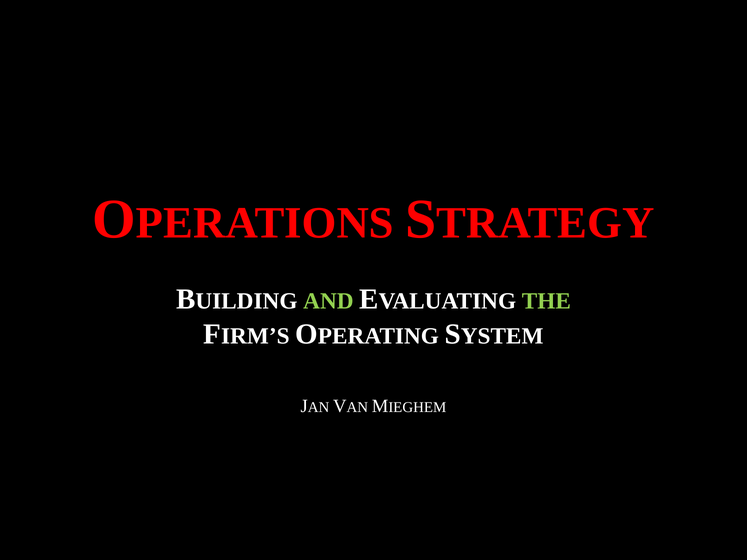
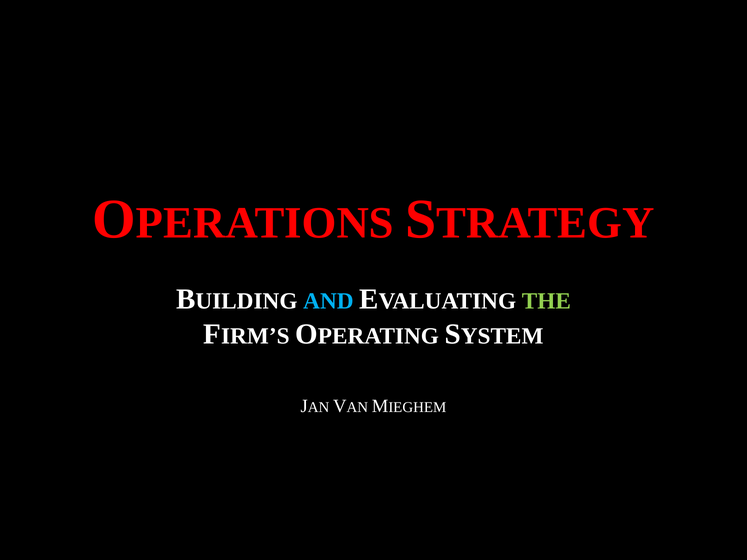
AND colour: light green -> light blue (328, 301)
